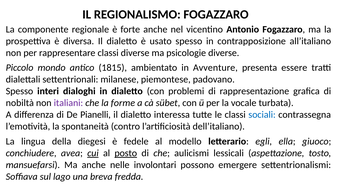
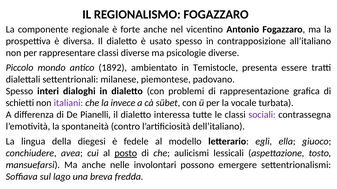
1815: 1815 -> 1892 (113, 68)
Avventure: Avventure -> Temistocle (215, 68)
nobiltà: nobiltà -> schietti (20, 103)
forme: forme -> invece (123, 103)
sociali colour: blue -> purple (262, 115)
cui underline: present -> none (93, 154)
